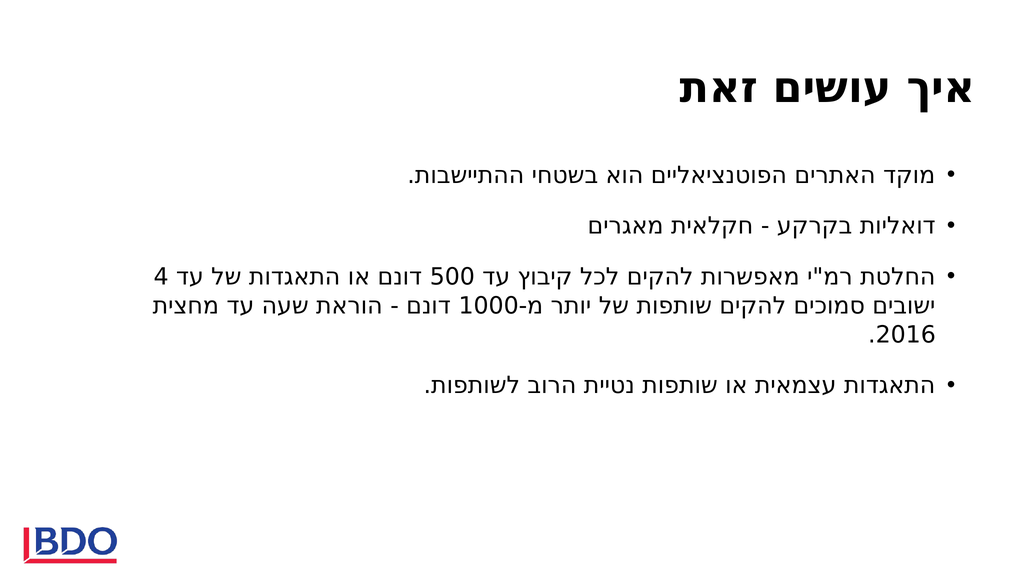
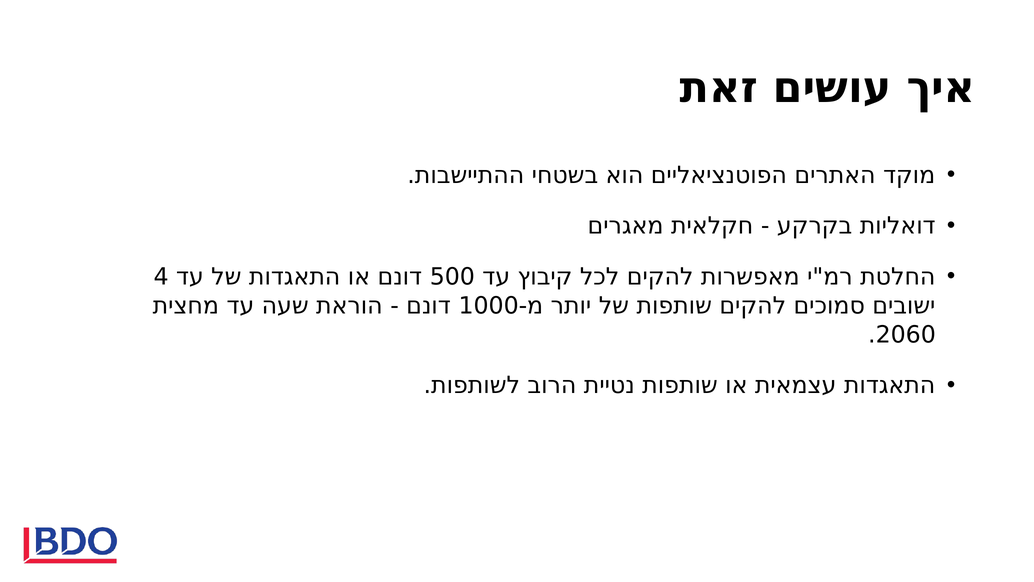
2016: 2016 -> 2060 (906, 335)
